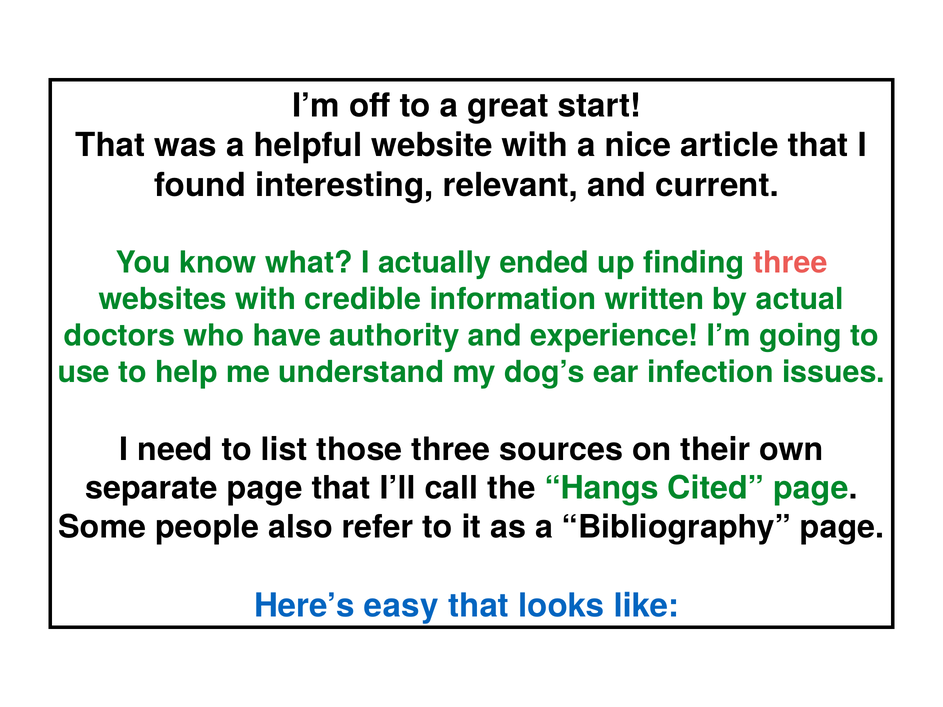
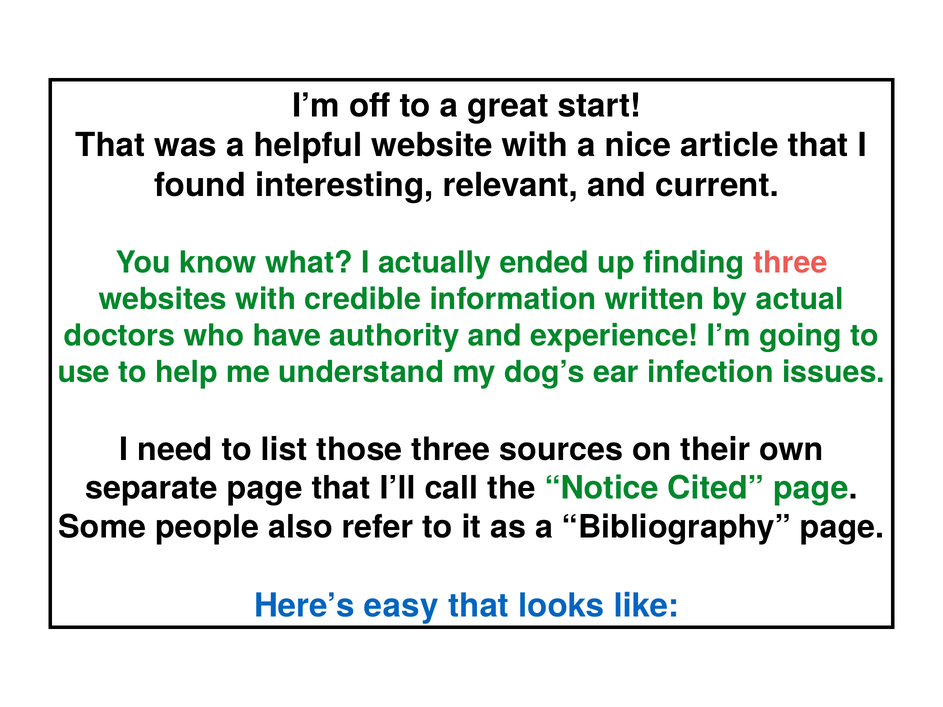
Hangs: Hangs -> Notice (602, 488)
